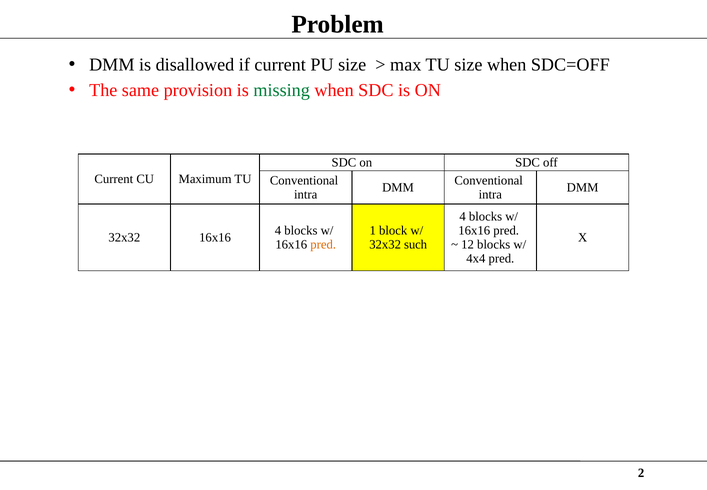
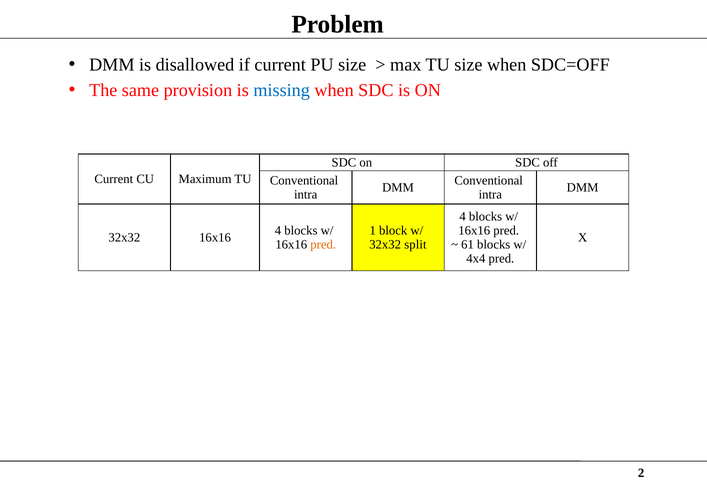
missing colour: green -> blue (282, 90)
such: such -> split (415, 244)
12: 12 -> 61 (468, 244)
